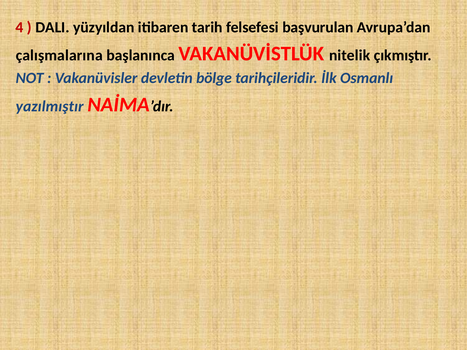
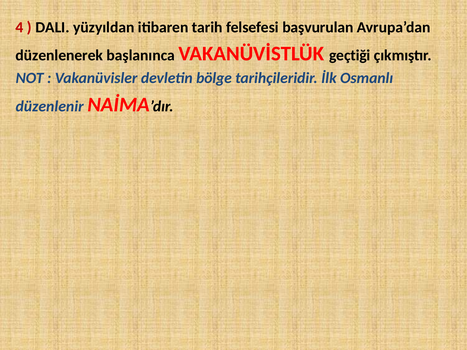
çalışmalarına: çalışmalarına -> düzenlenerek (59, 55)
nitelik: nitelik -> geçtiği (350, 55)
yazılmıştır: yazılmıştır -> düzenlenir (50, 106)
